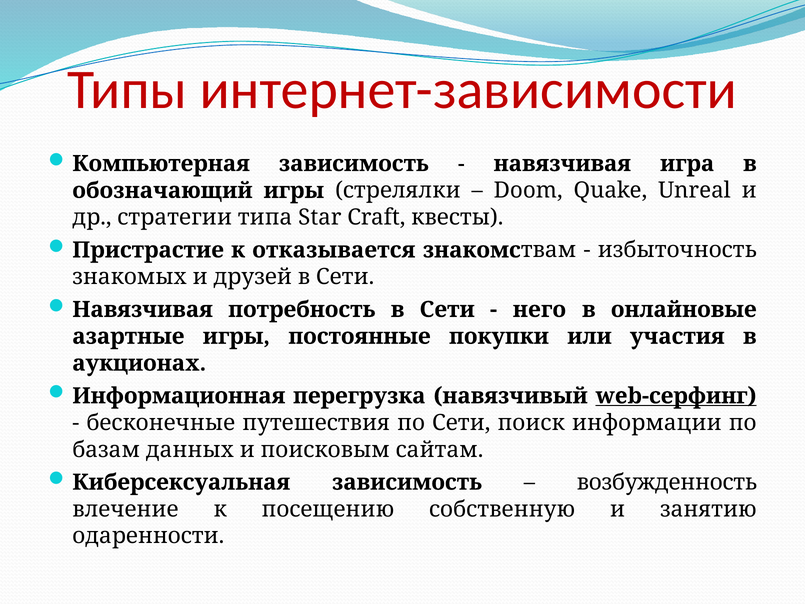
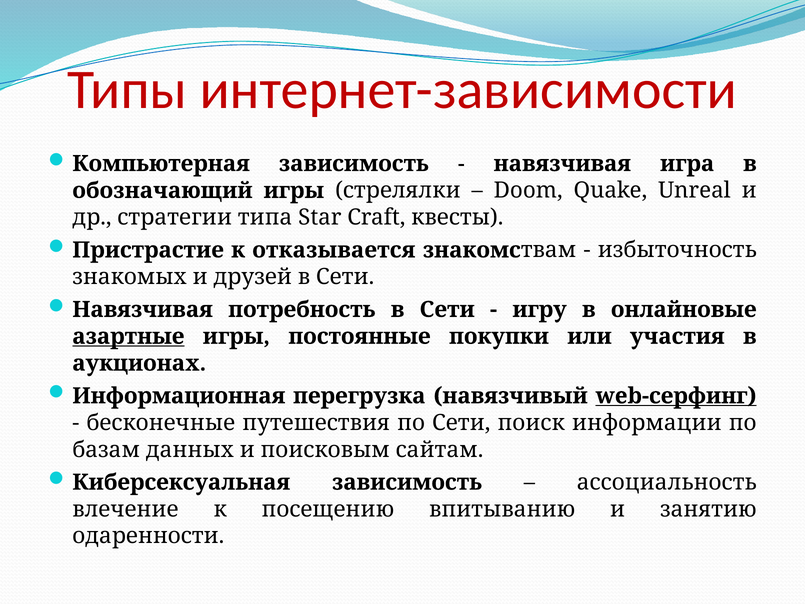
него: него -> игру (540, 309)
азартные underline: none -> present (128, 336)
возбужденность: возбужденность -> ассоциальность (667, 482)
собственную: собственную -> впитыванию (502, 509)
